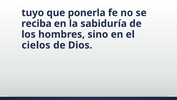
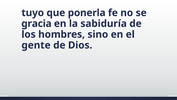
reciba: reciba -> gracia (36, 24)
cielos: cielos -> gente (36, 45)
